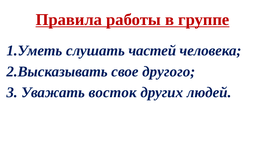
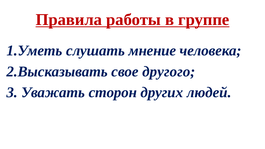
частей: частей -> мнение (152, 51)
восток: восток -> сторон (113, 92)
